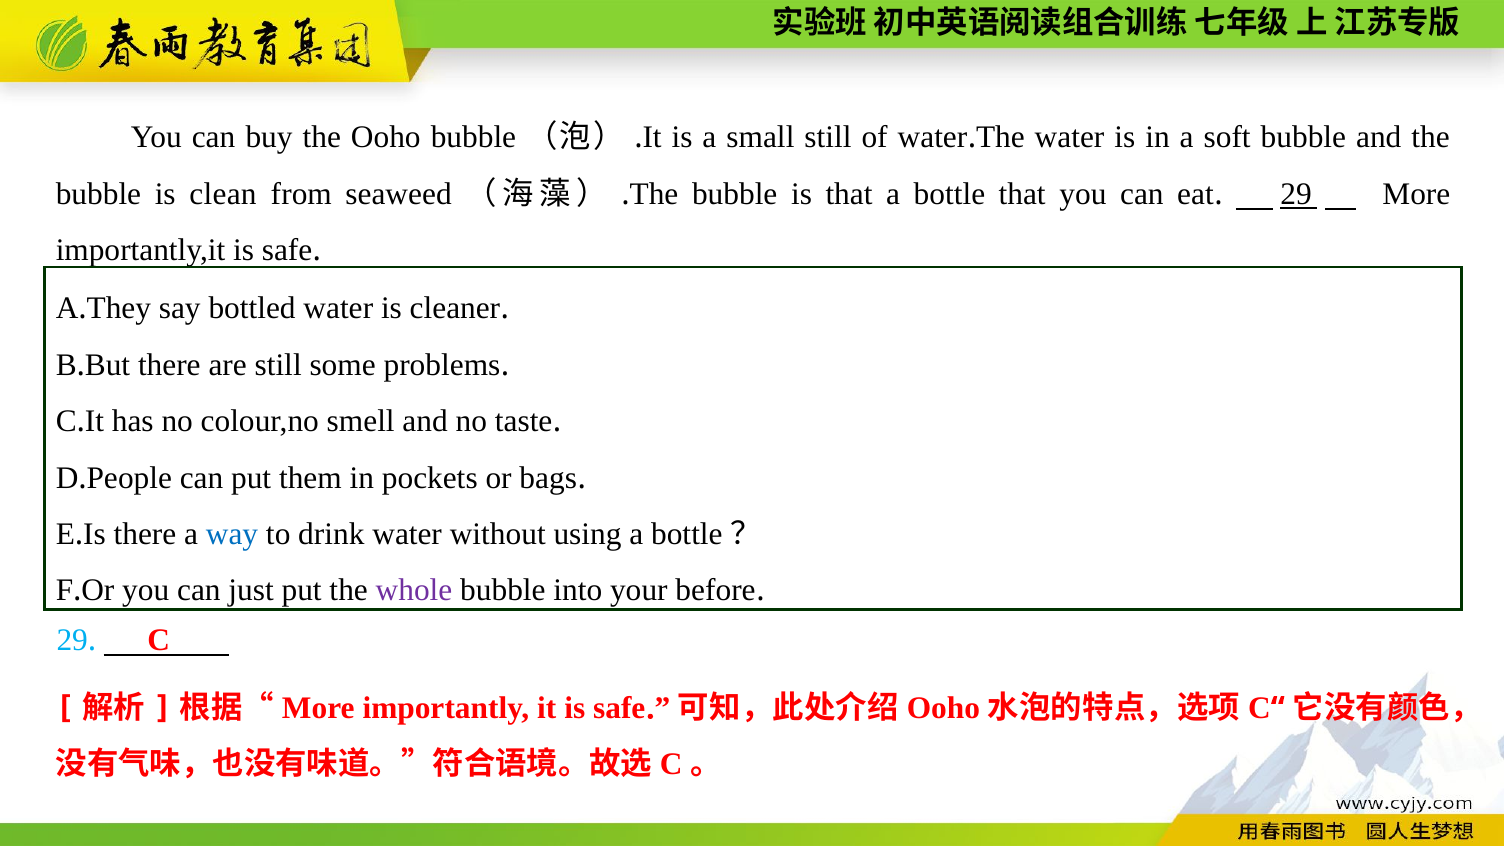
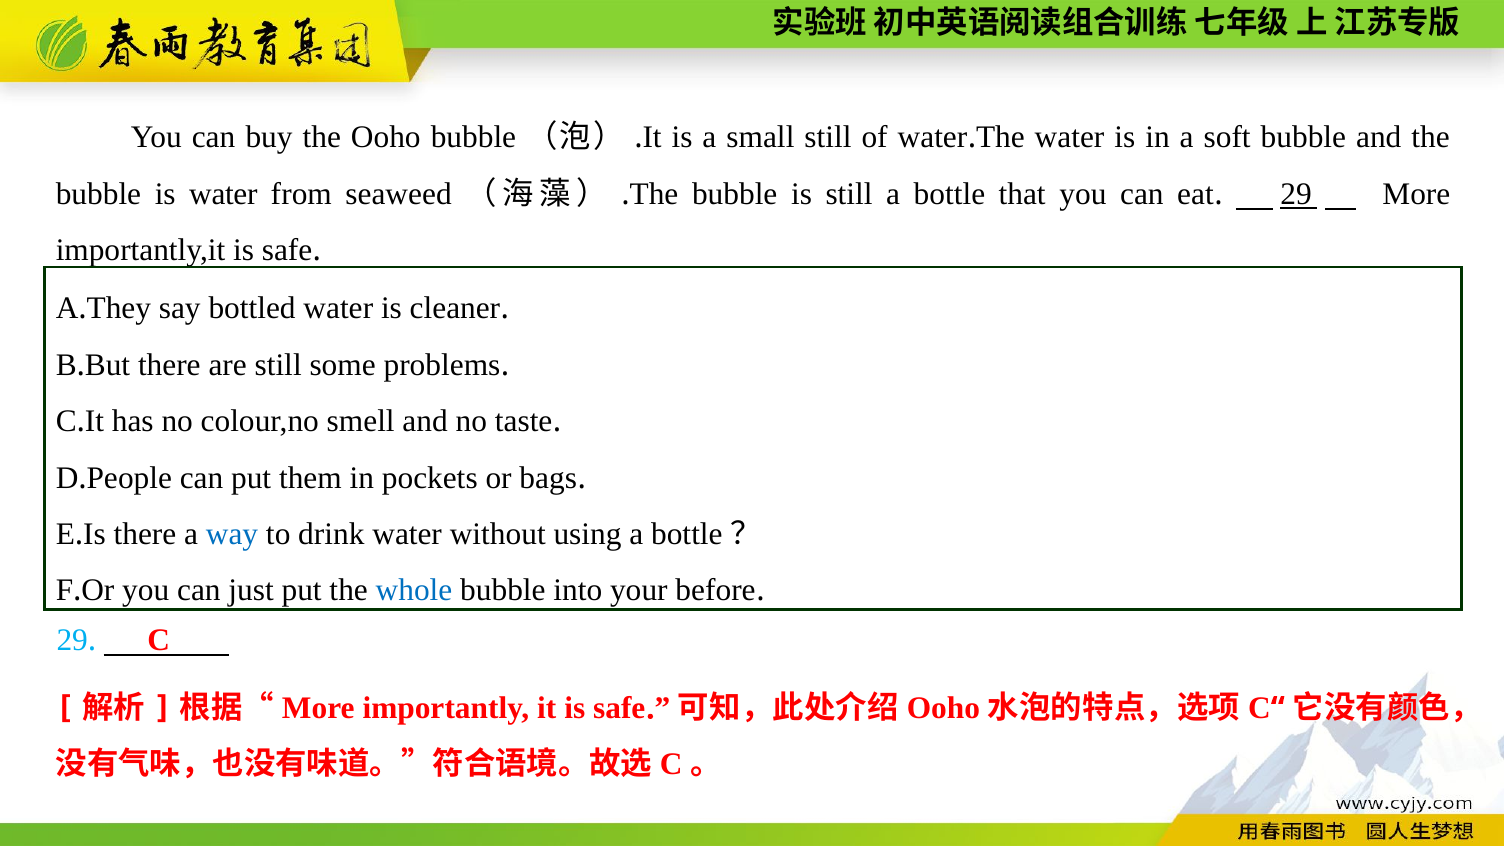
is clean: clean -> water (223, 194)
is that: that -> still (849, 194)
whole colour: purple -> blue (414, 591)
